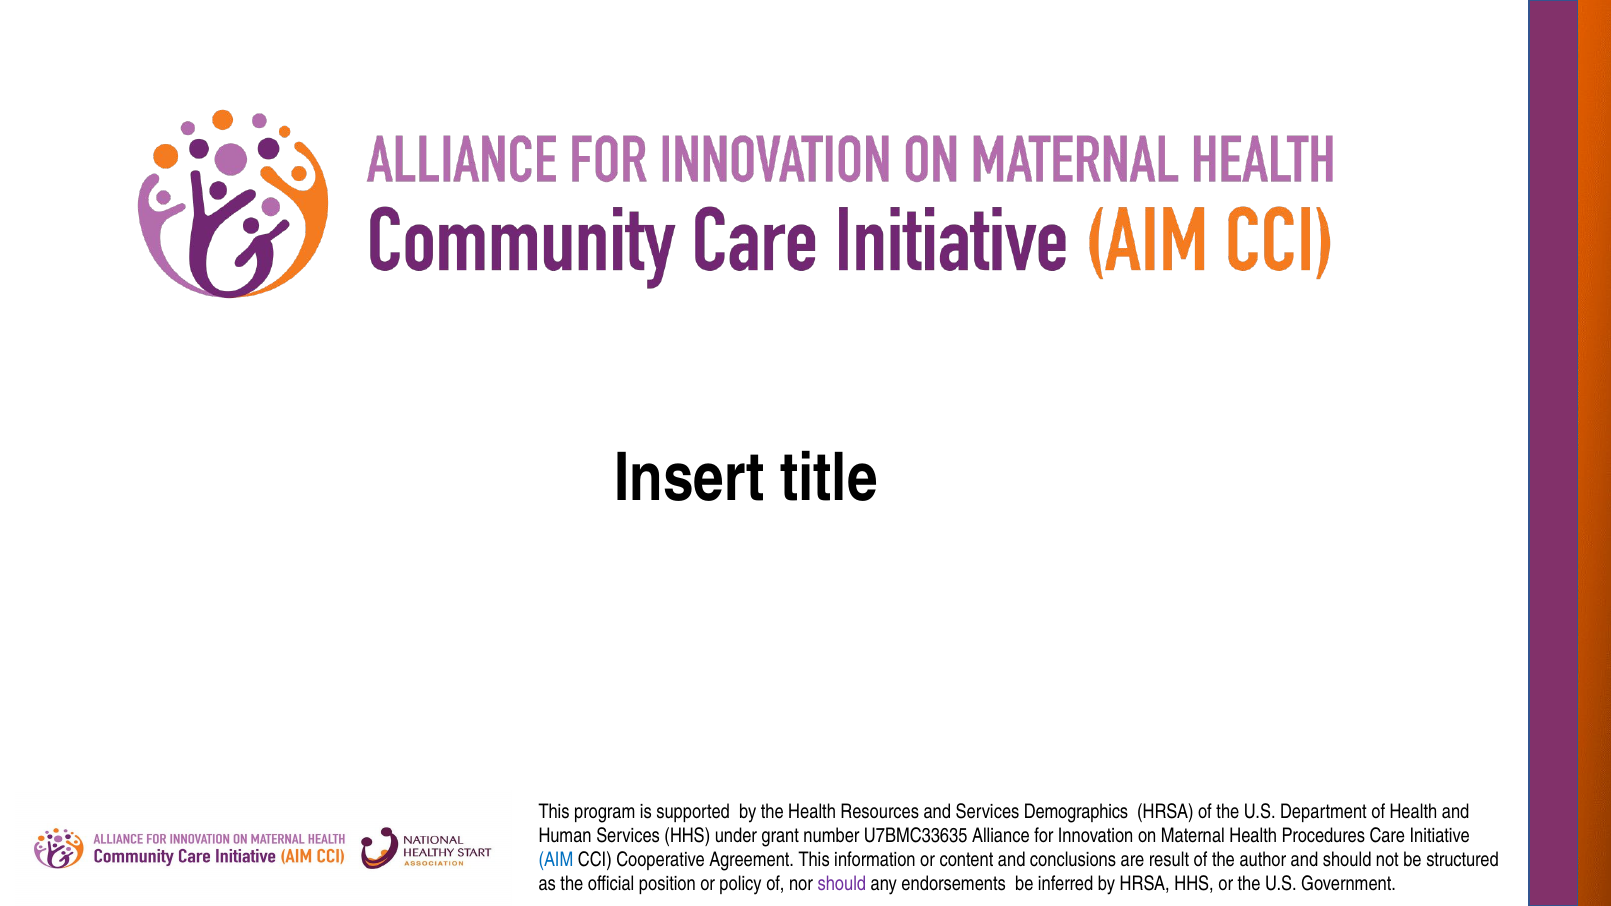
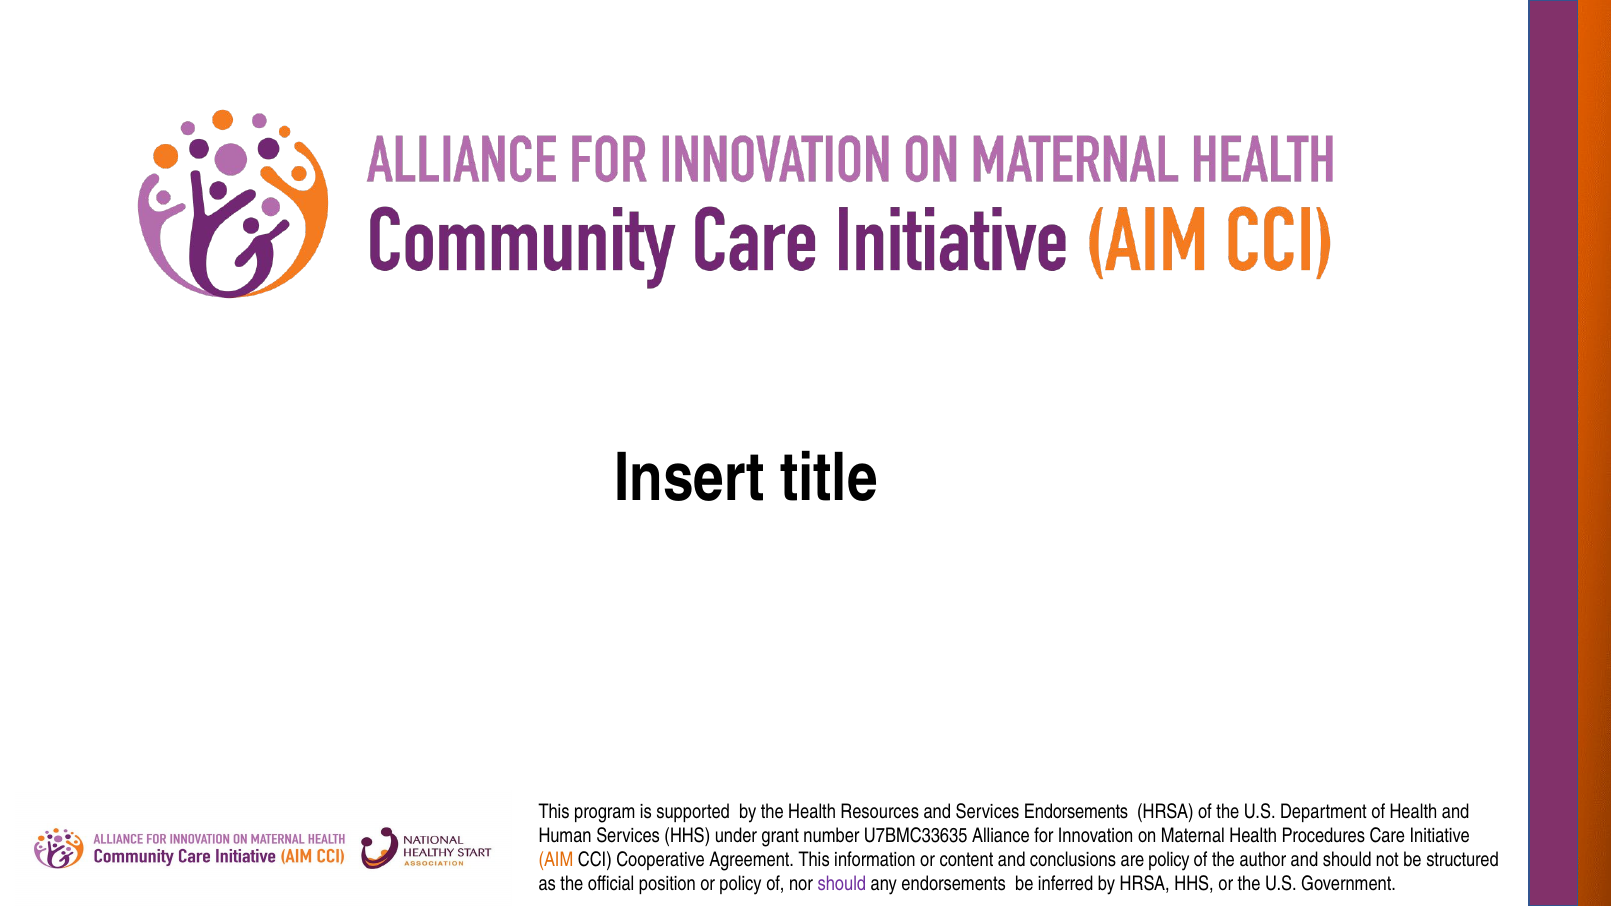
Services Demographics: Demographics -> Endorsements (1076, 812)
AIM colour: blue -> orange (556, 860)
are result: result -> policy (1169, 860)
